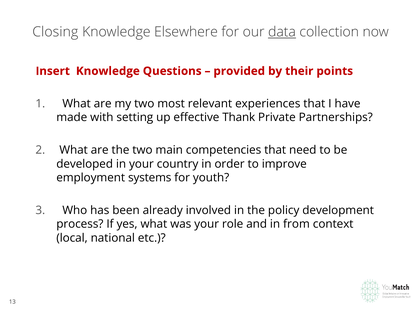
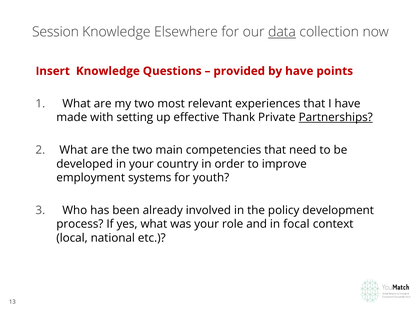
Closing: Closing -> Session (55, 32)
by their: their -> have (299, 71)
Partnerships underline: none -> present (336, 118)
from: from -> focal (296, 225)
